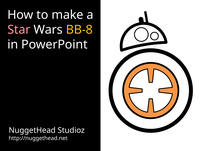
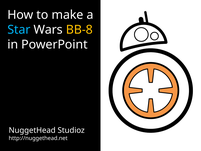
Star colour: pink -> light blue (19, 30)
